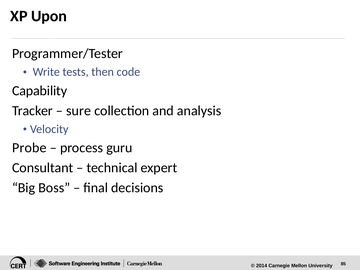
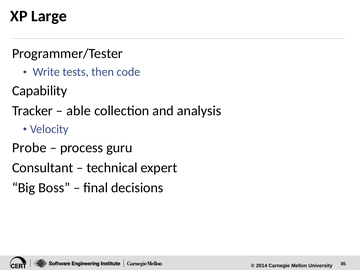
Upon: Upon -> Large (49, 16)
sure: sure -> able (79, 111)
